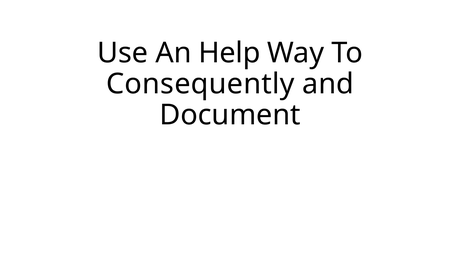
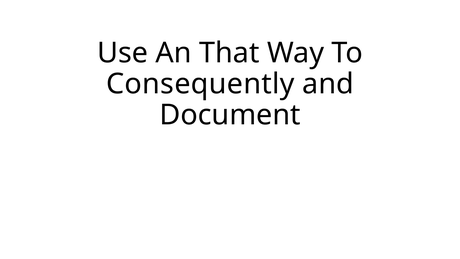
Help: Help -> That (229, 53)
